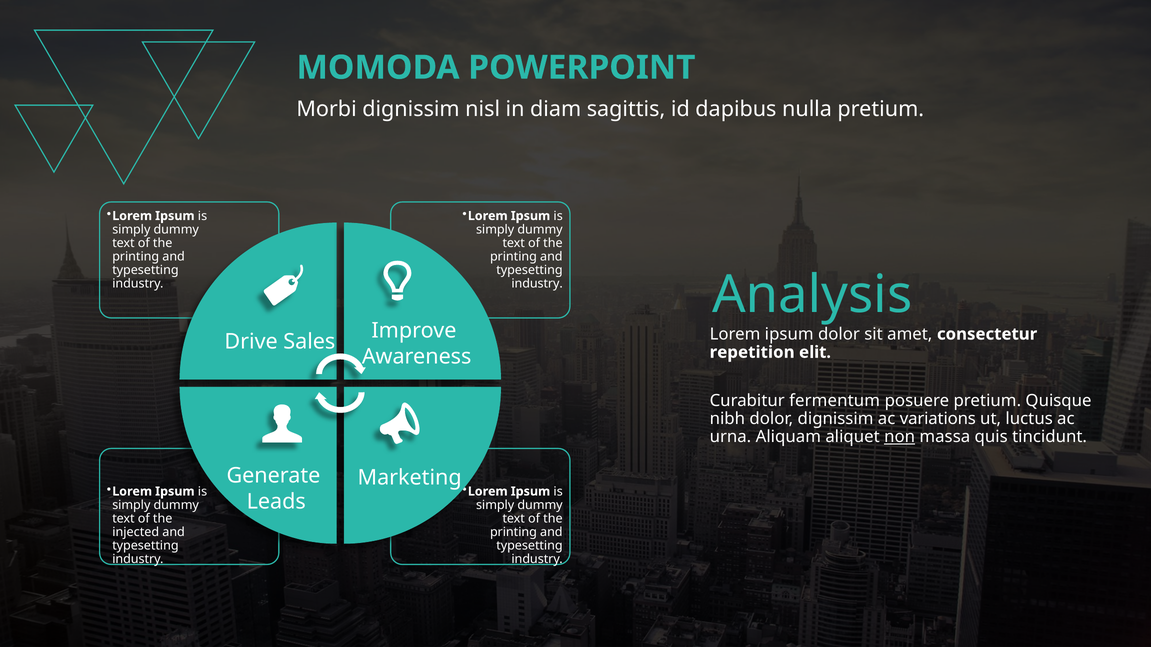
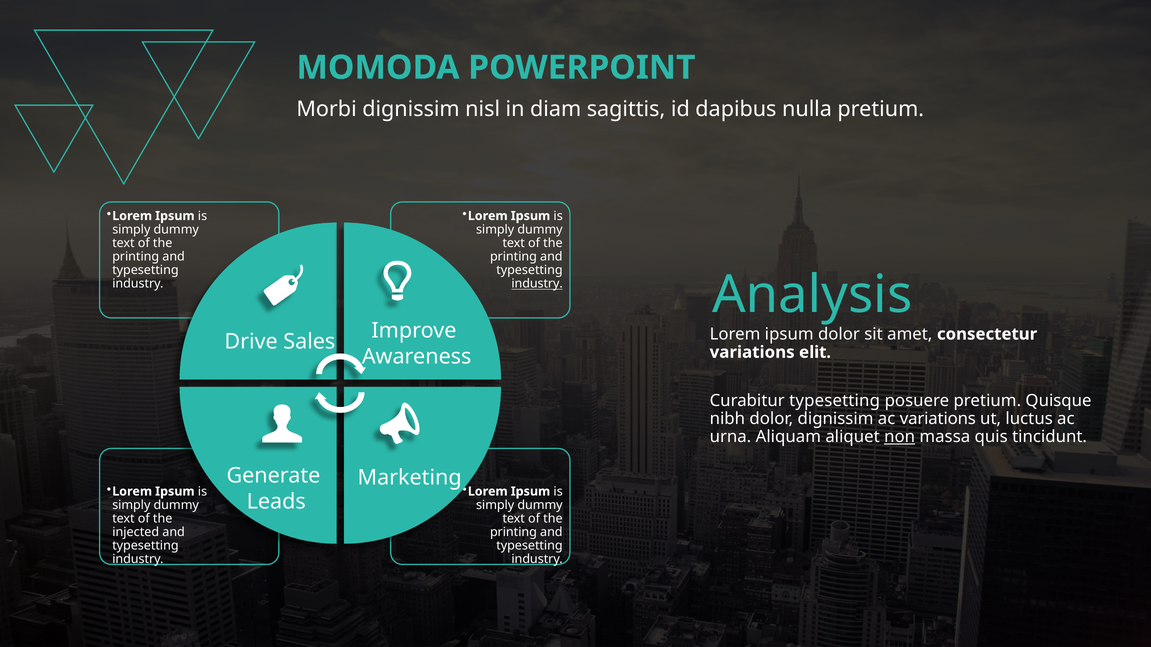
industry underline: none -> present (537, 284)
repetition: repetition -> variations (752, 352)
Curabitur fermentum: fermentum -> typesetting (835, 401)
